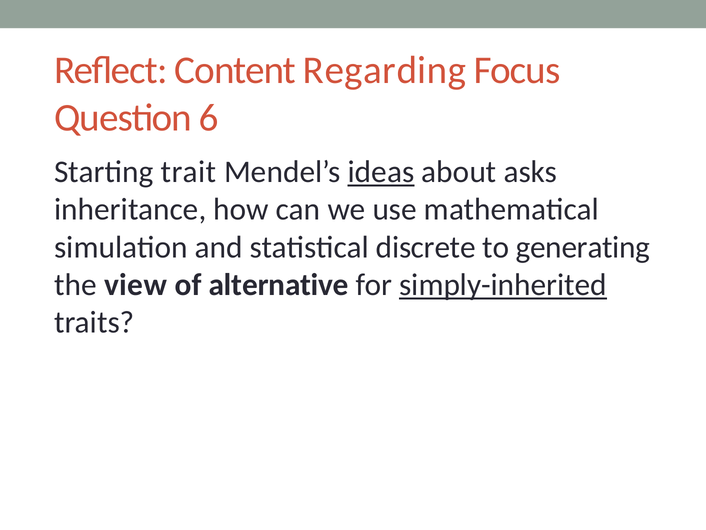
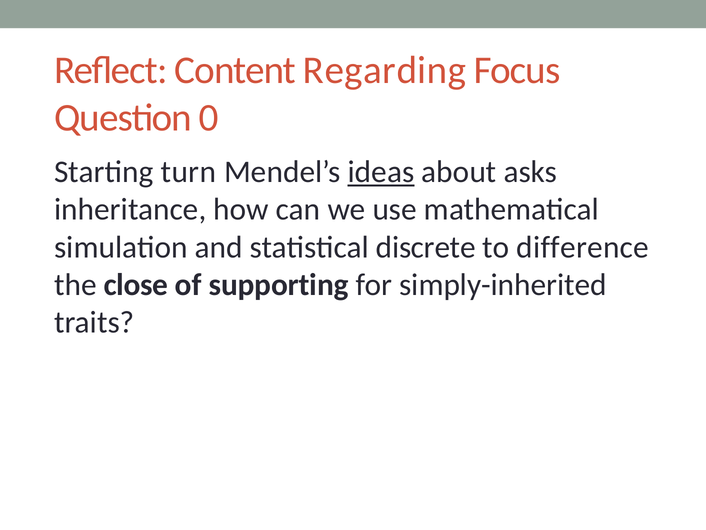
6: 6 -> 0 (209, 117)
trait: trait -> turn (189, 172)
generating: generating -> difference (583, 247)
view: view -> close (136, 285)
alternative: alternative -> supporting (279, 285)
simply-inherited underline: present -> none (503, 285)
